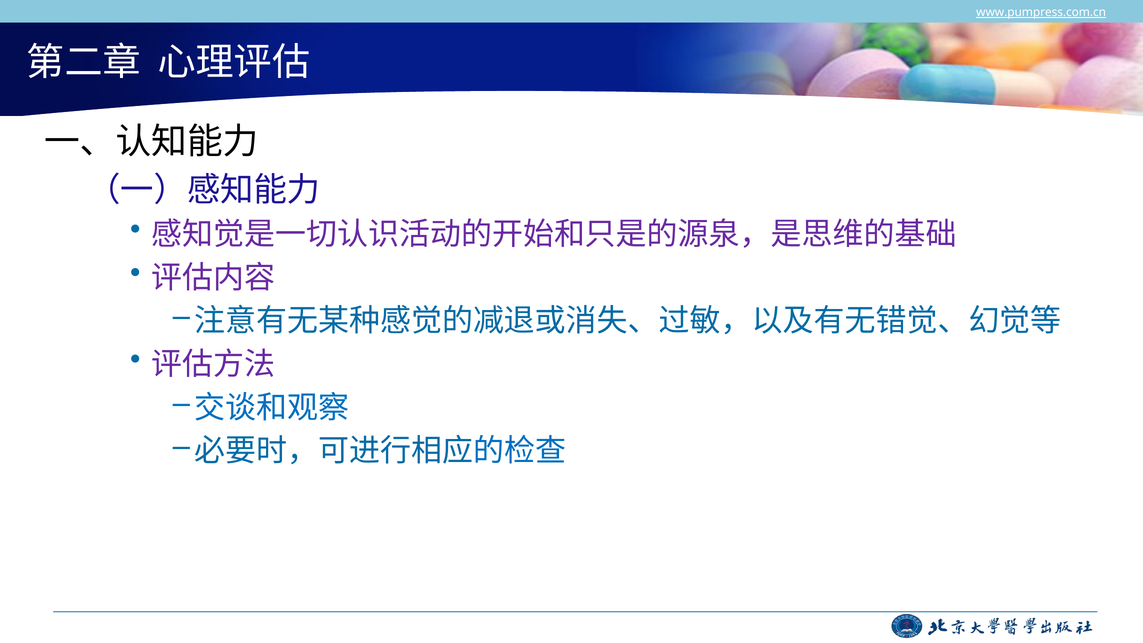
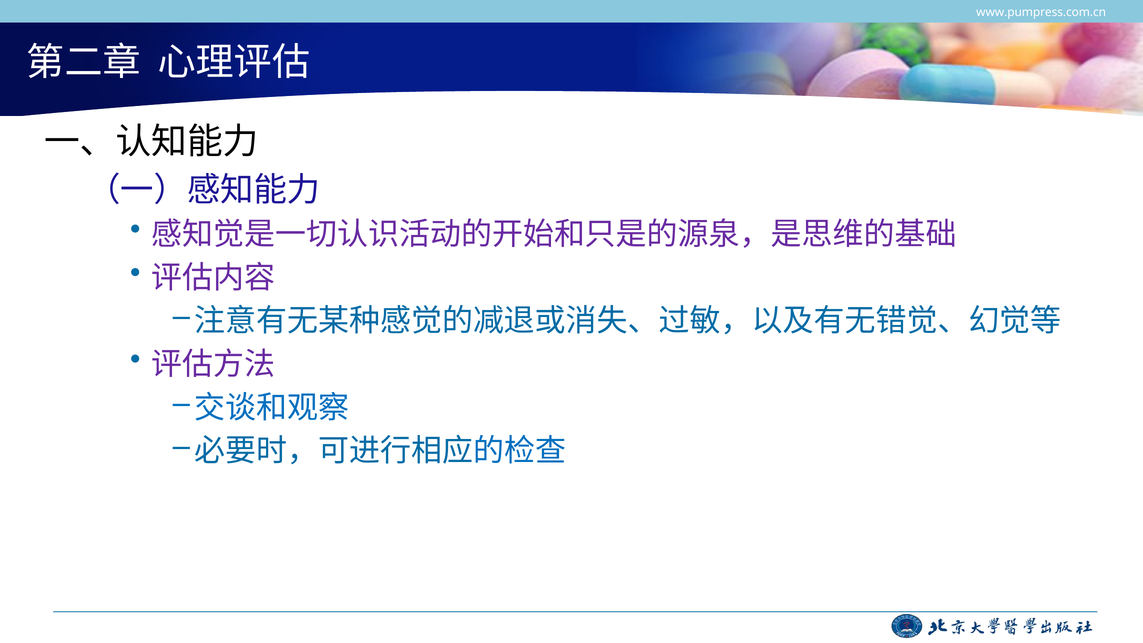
www.pumpress.com.cn underline: present -> none (1041, 12)
